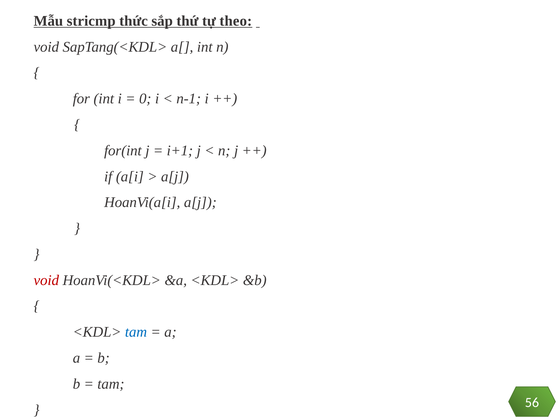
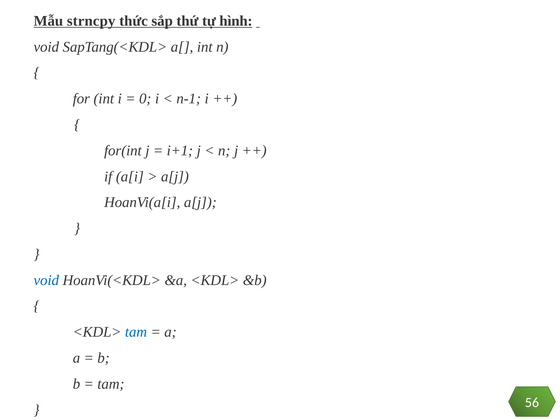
stricmp: stricmp -> strncpy (91, 21)
theo: theo -> hình (236, 21)
void colour: red -> blue (46, 280)
